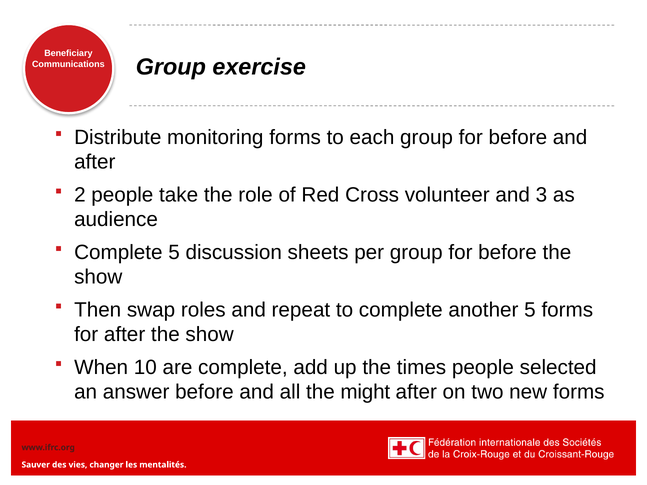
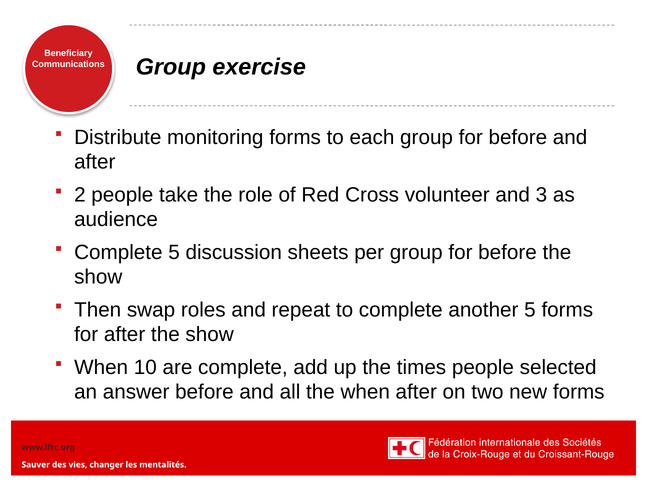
the might: might -> when (365, 392)
